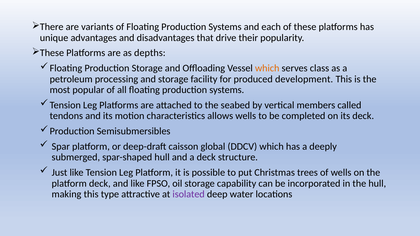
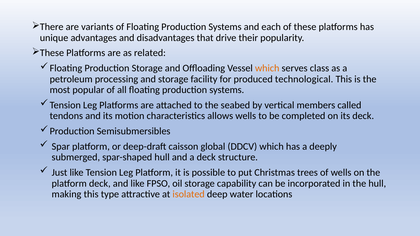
depths: depths -> related (150, 53)
development: development -> technological (304, 79)
isolated colour: purple -> orange (189, 194)
